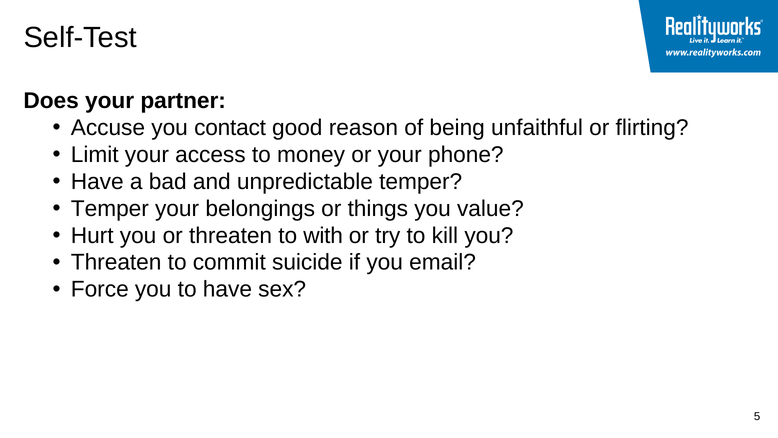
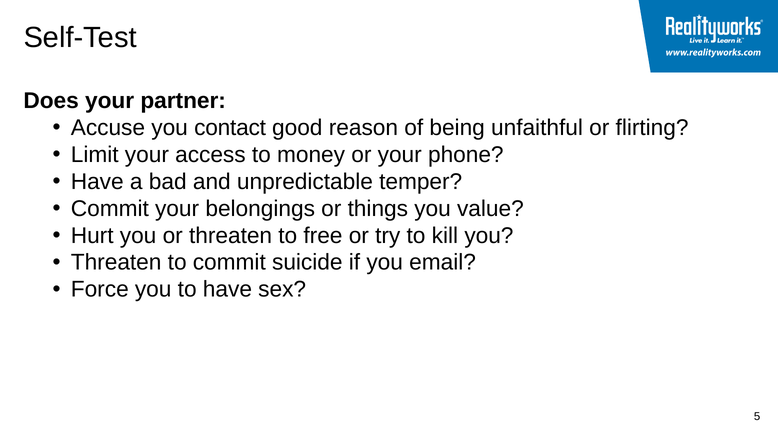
Temper: Temper -> Commit (110, 208)
with: with -> free (323, 235)
